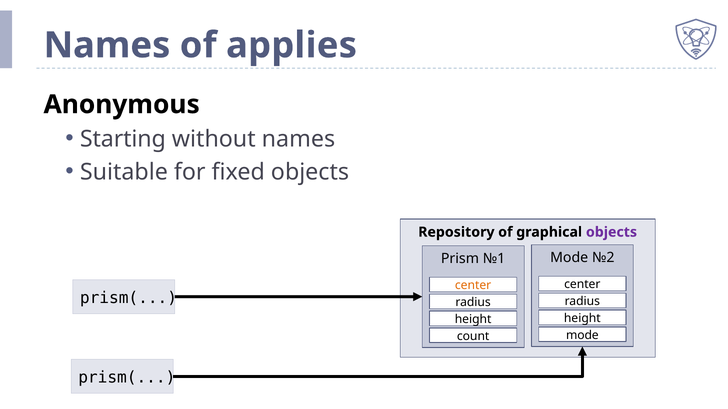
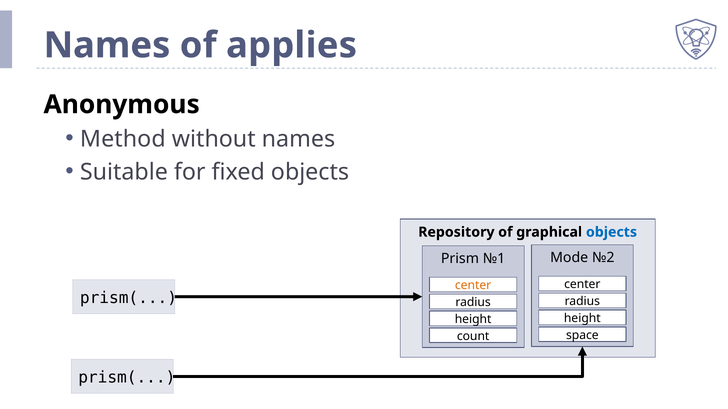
Starting: Starting -> Method (123, 139)
objects colour: purple -> blue (611, 232)
mode: mode -> space (582, 336)
